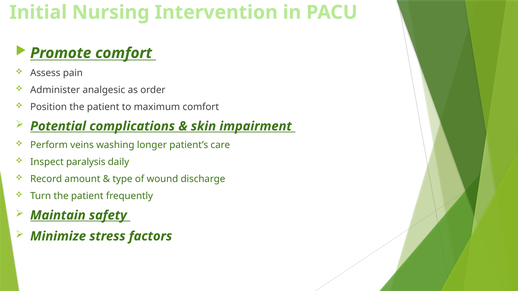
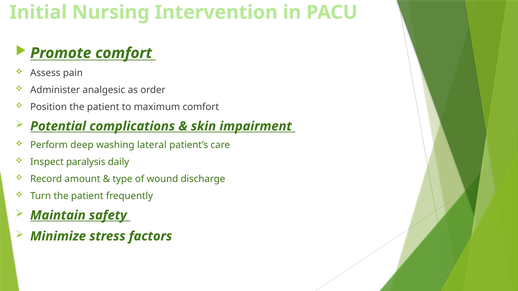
veins: veins -> deep (82, 145)
longer: longer -> lateral (152, 145)
